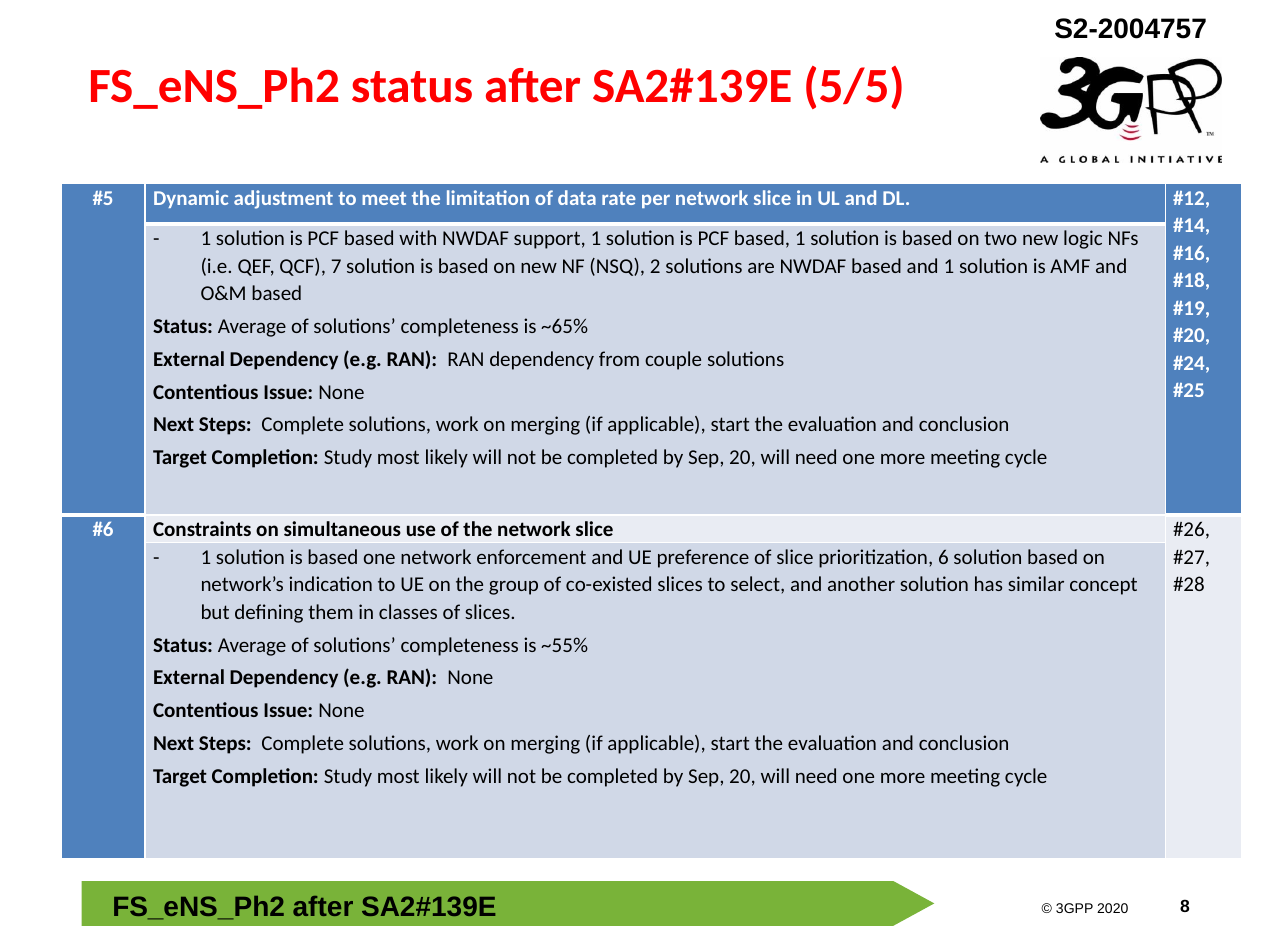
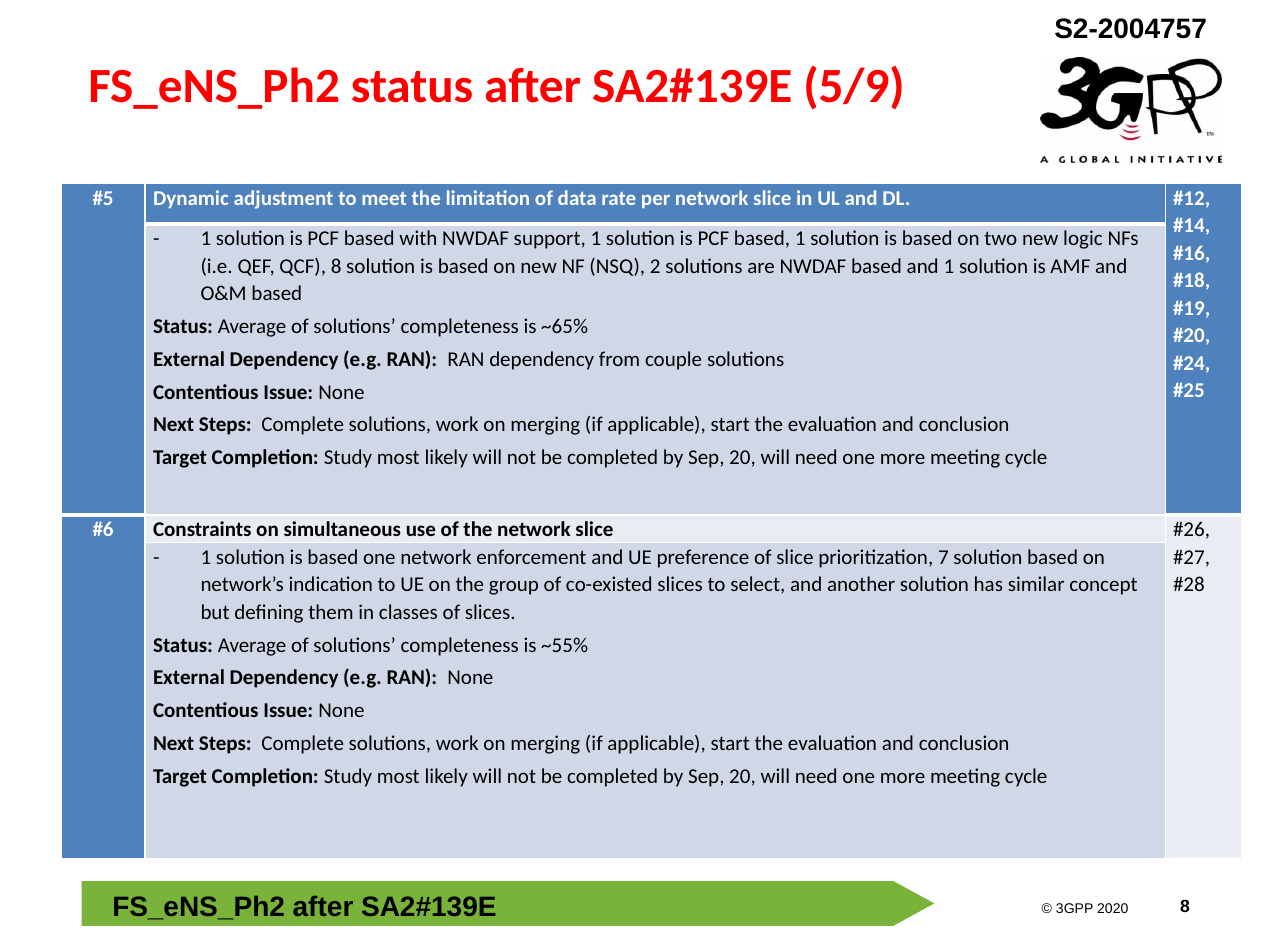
5/5: 5/5 -> 5/9 (854, 87)
QCF 7: 7 -> 8 (336, 266)
6: 6 -> 7 (943, 557)
